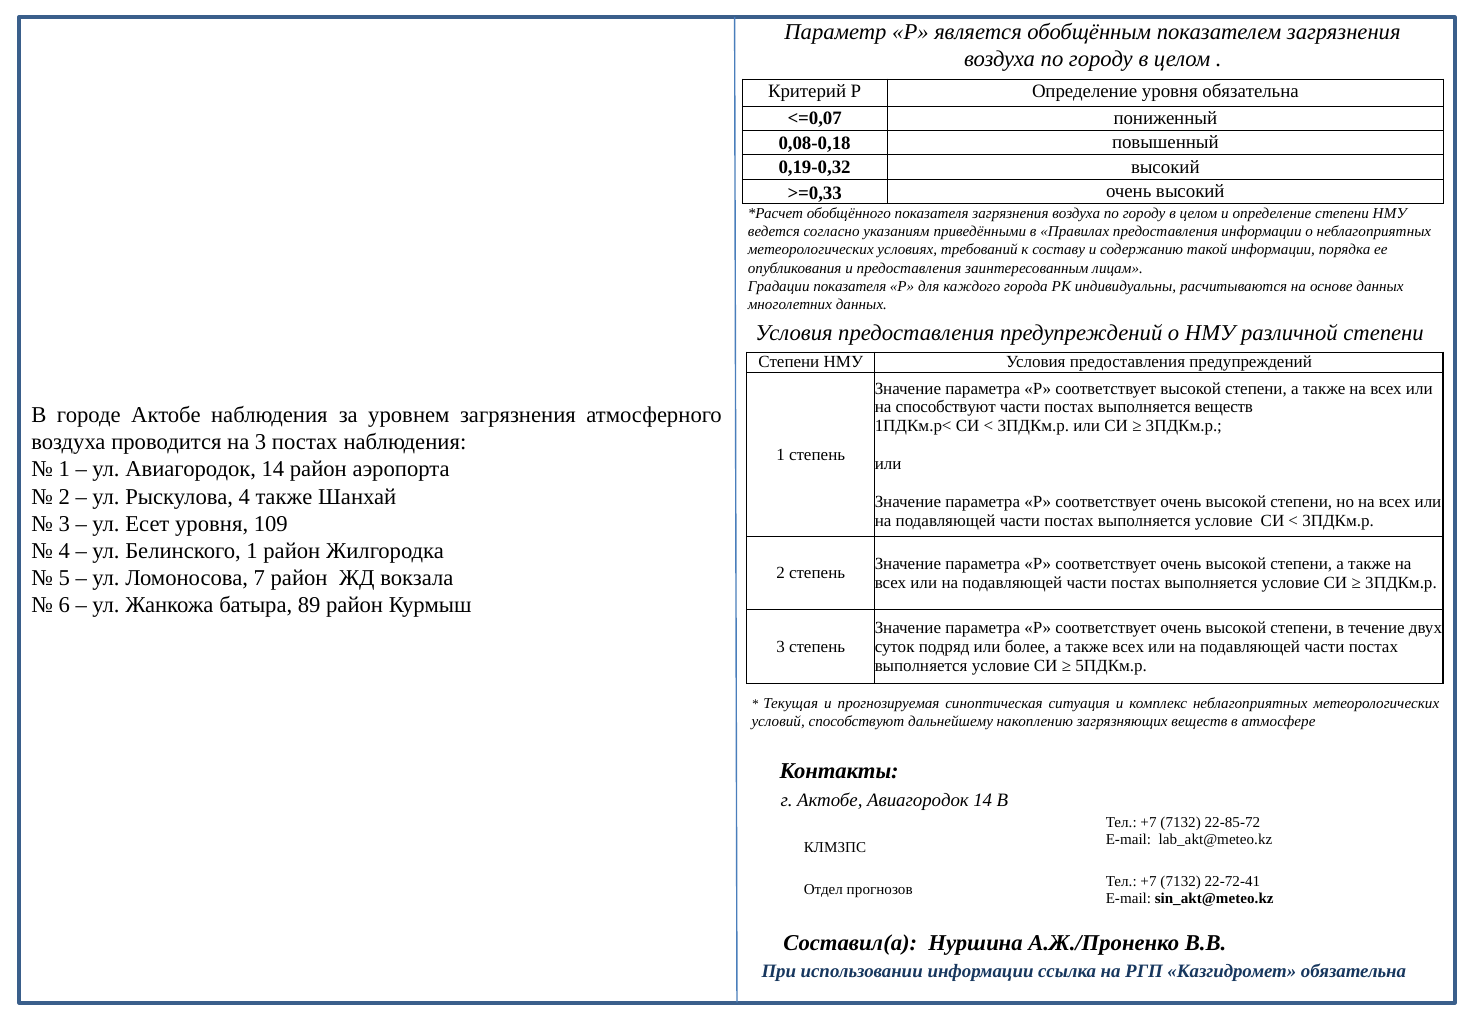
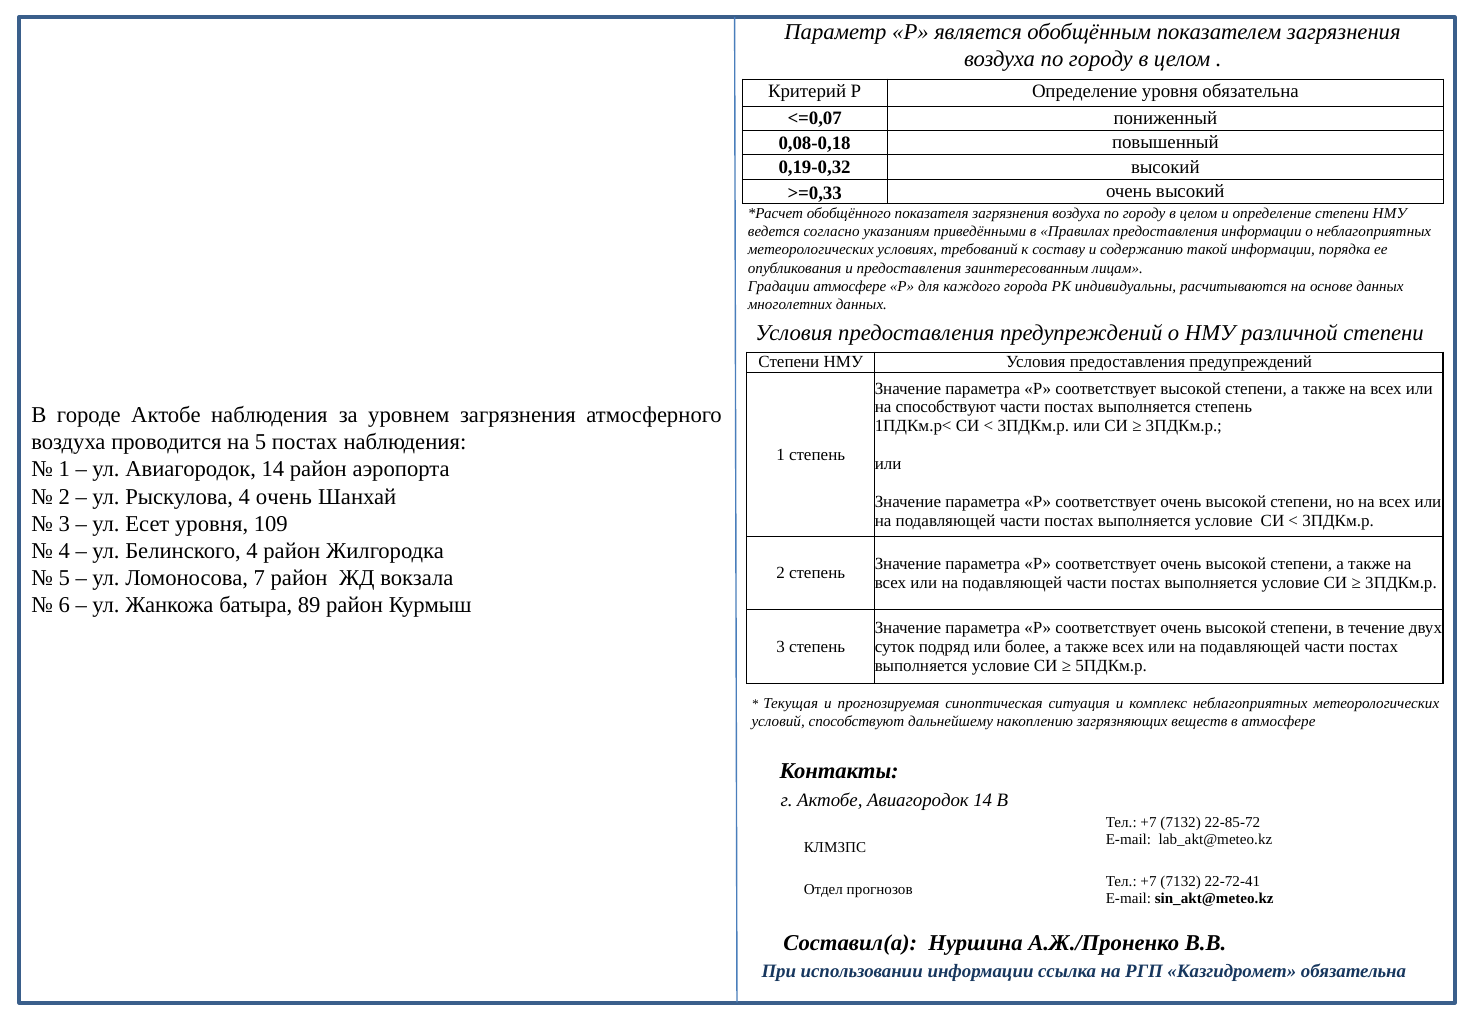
Градации показателя: показателя -> атмосфере (850, 286)
выполняется веществ: веществ -> степень (1224, 407)
на 3: 3 -> 5 (261, 442)
4 также: также -> очень (284, 497)
Белинского 1: 1 -> 4 (252, 551)
